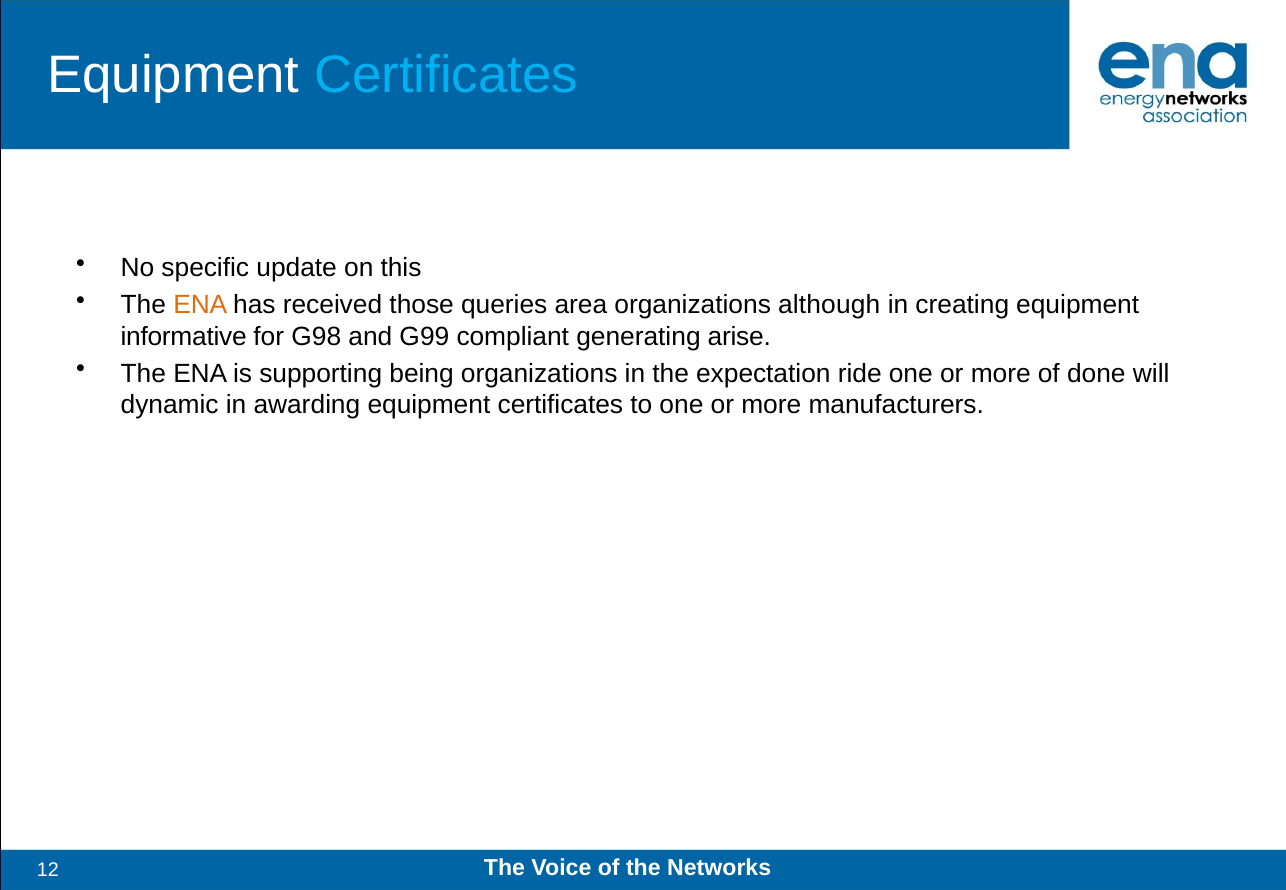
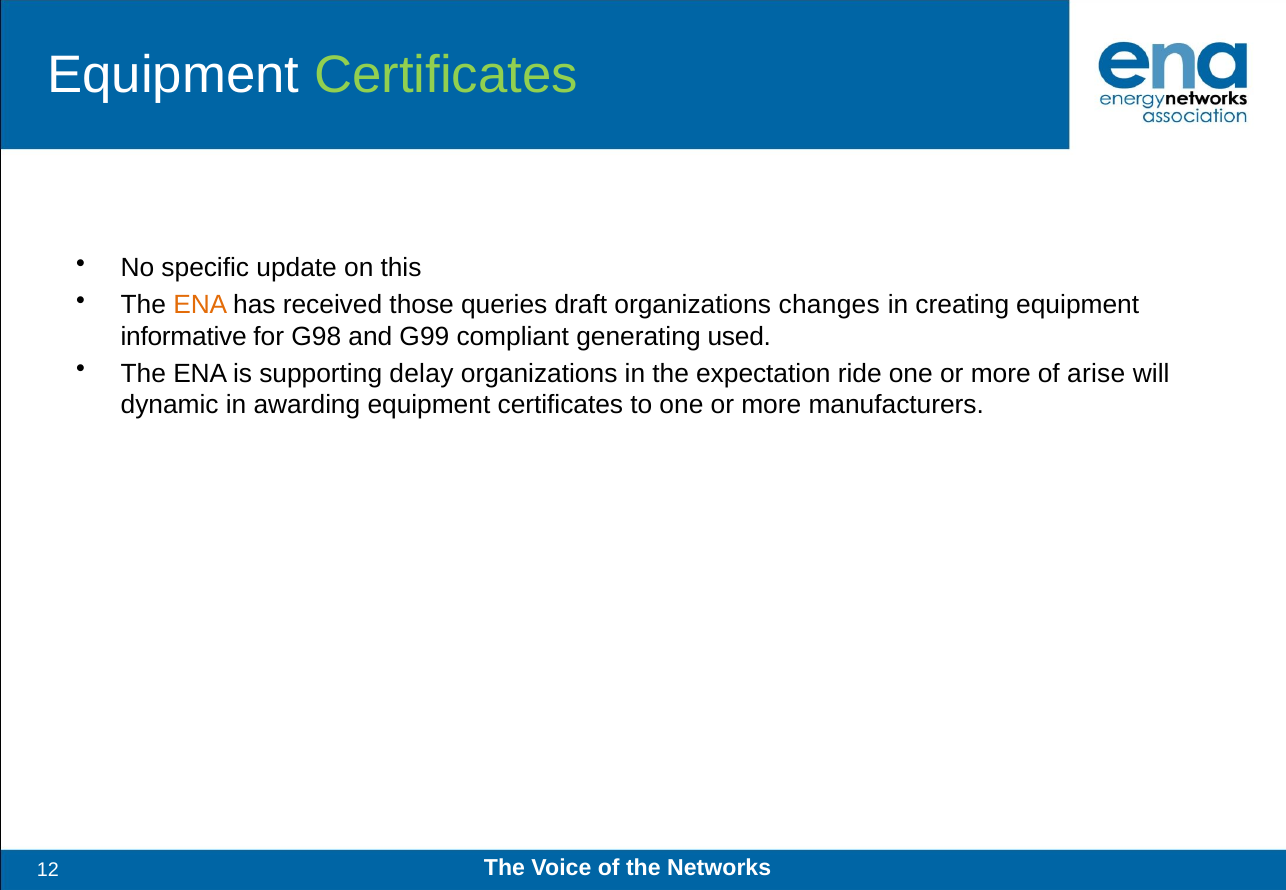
Certificates colour: light blue -> light green (446, 75)
area: area -> draft (581, 305)
although: although -> changes (829, 305)
arise: arise -> used (739, 337)
being: being -> delay (421, 374)
done: done -> arise (1096, 374)
